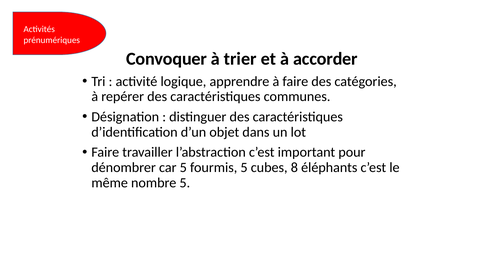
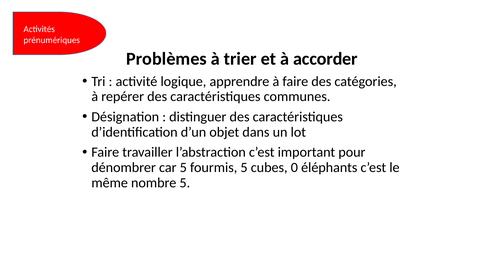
Convoquer: Convoquer -> Problèmes (166, 59)
8: 8 -> 0 (294, 168)
